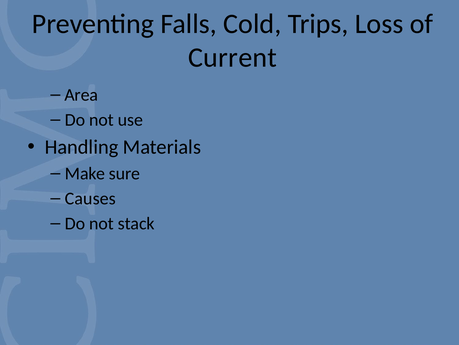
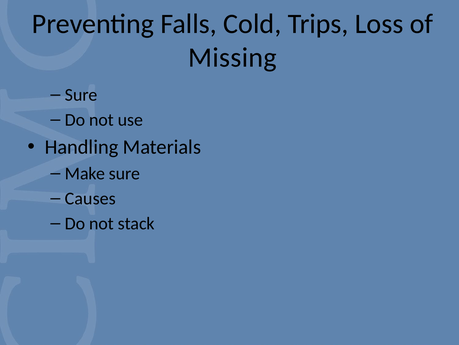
Current: Current -> Missing (232, 57)
Area: Area -> Sure (81, 95)
